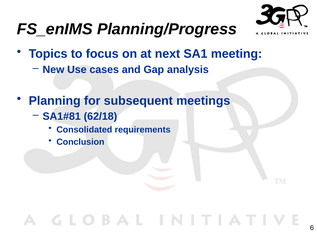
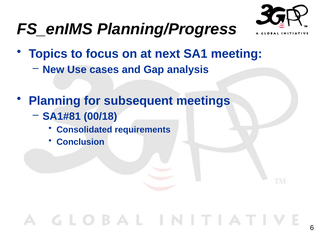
62/18: 62/18 -> 00/18 (100, 116)
